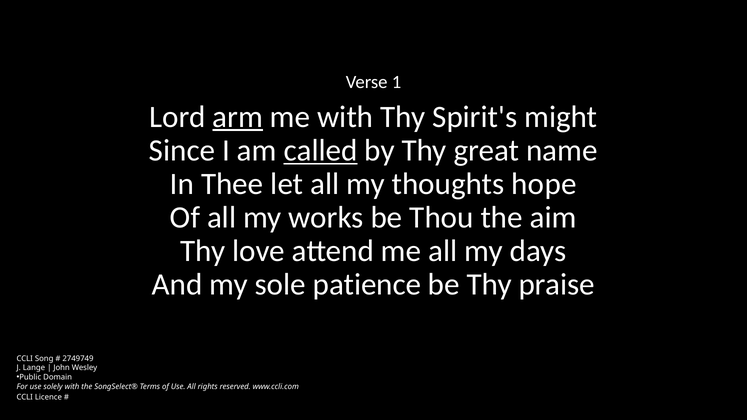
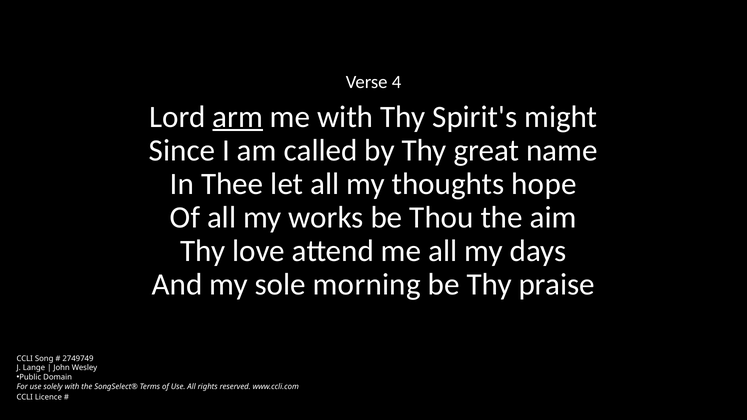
1: 1 -> 4 (396, 82)
called underline: present -> none (321, 150)
patience: patience -> morning (367, 285)
